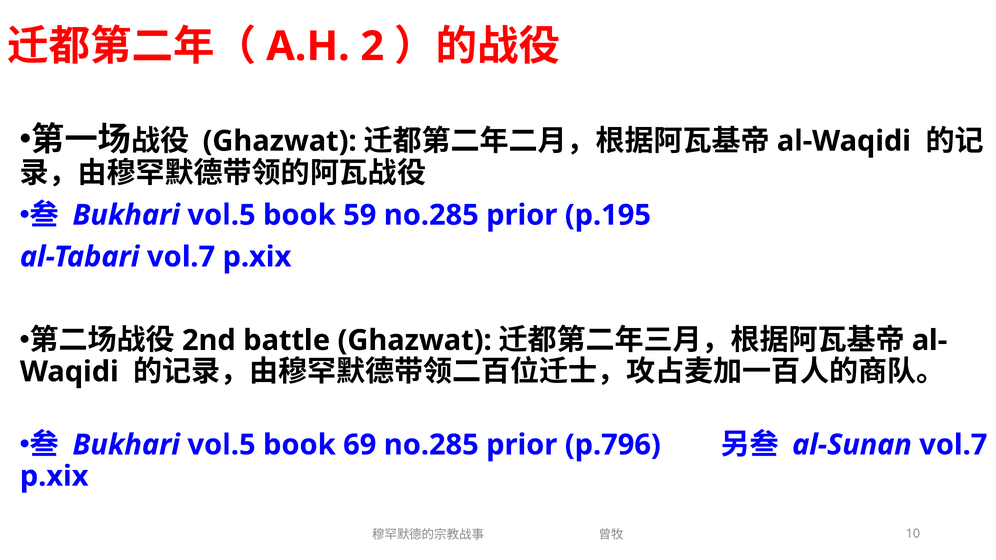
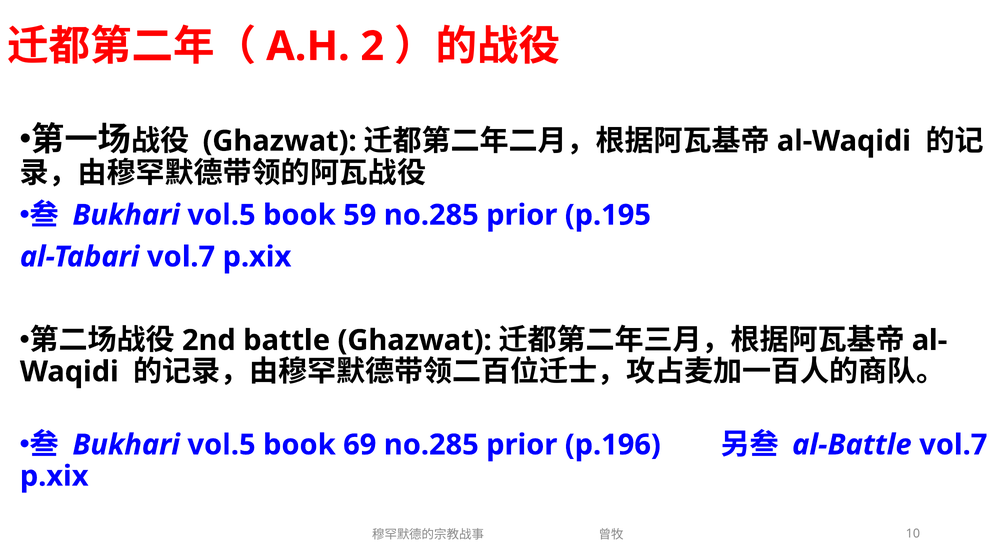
p.796: p.796 -> p.196 (613, 445)
al-Sunan: al-Sunan -> al-Battle (852, 445)
